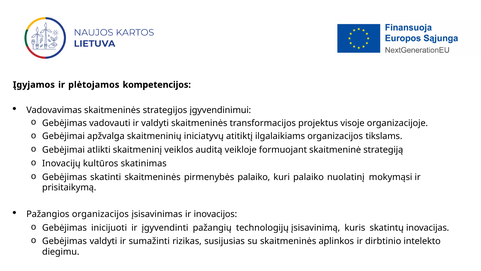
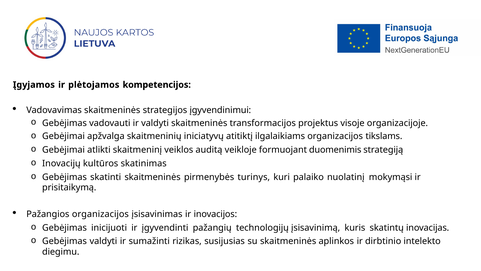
skaitmeninė: skaitmeninė -> duomenimis (335, 150)
pirmenybės palaiko: palaiko -> turinys (254, 177)
